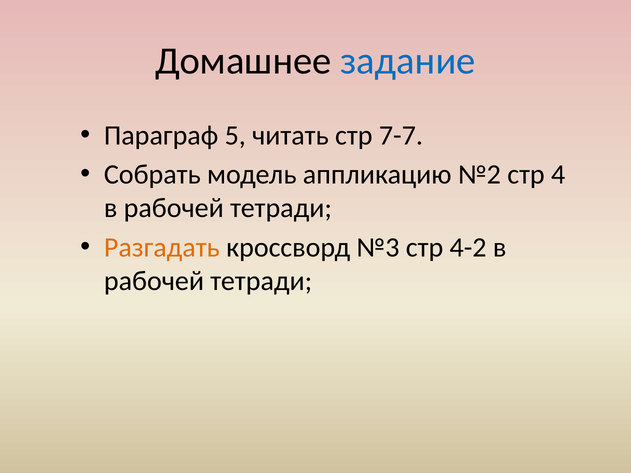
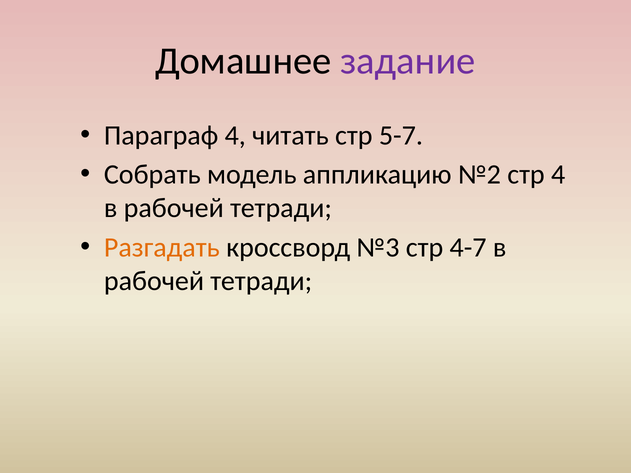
задание colour: blue -> purple (408, 61)
Параграф 5: 5 -> 4 (235, 135)
7-7: 7-7 -> 5-7 (401, 135)
4-2: 4-2 -> 4-7 (468, 248)
